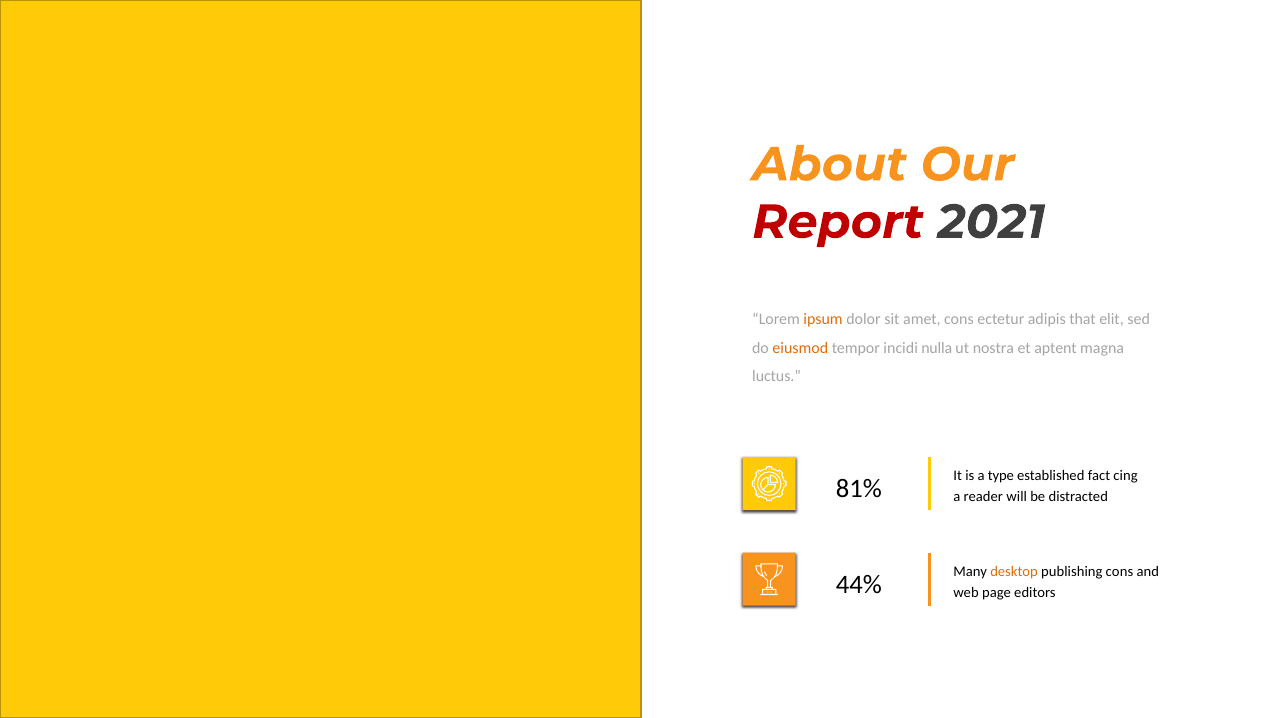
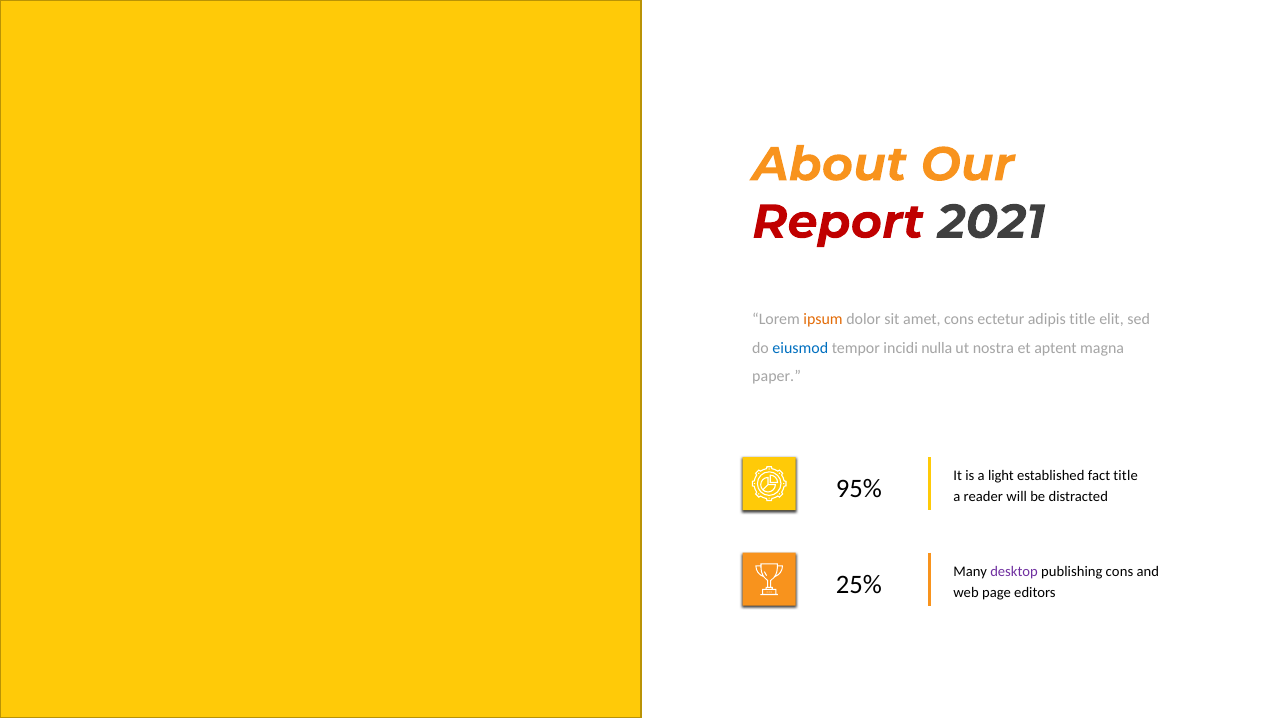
adipis that: that -> title (1083, 319)
eiusmod colour: orange -> blue (800, 348)
luctus: luctus -> paper (777, 377)
type: type -> light (1001, 476)
fact cing: cing -> title (1126, 476)
81%: 81% -> 95% (859, 489)
desktop colour: orange -> purple (1014, 572)
44%: 44% -> 25% (859, 585)
